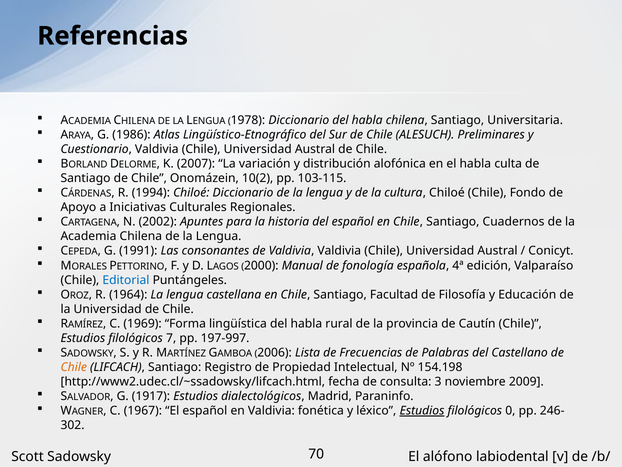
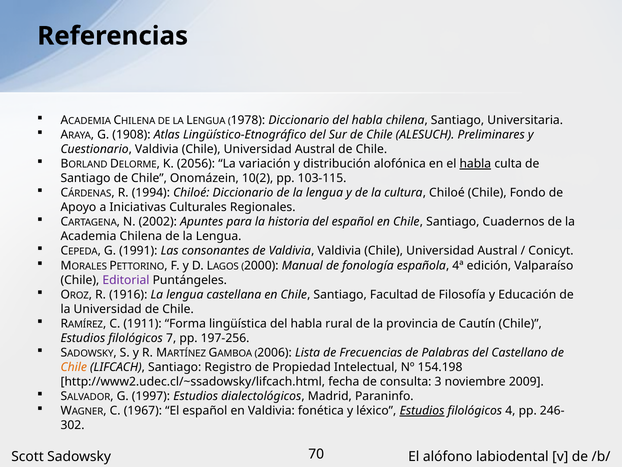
1986: 1986 -> 1908 (131, 135)
2007: 2007 -> 2056 (196, 164)
habla underline: none -> present (475, 164)
Editorial colour: blue -> purple (126, 280)
1964: 1964 -> 1916 (128, 294)
1969: 1969 -> 1911 (143, 323)
197-997: 197-997 -> 197-256 (225, 338)
1917: 1917 -> 1997 (151, 396)
0: 0 -> 4 (510, 410)
